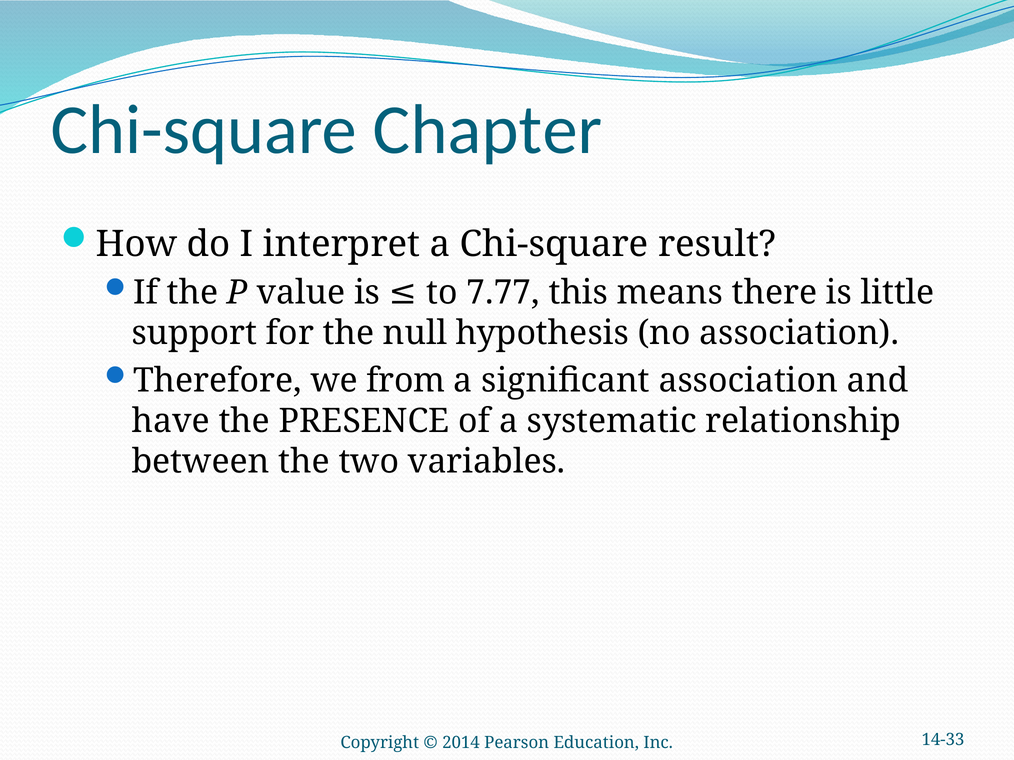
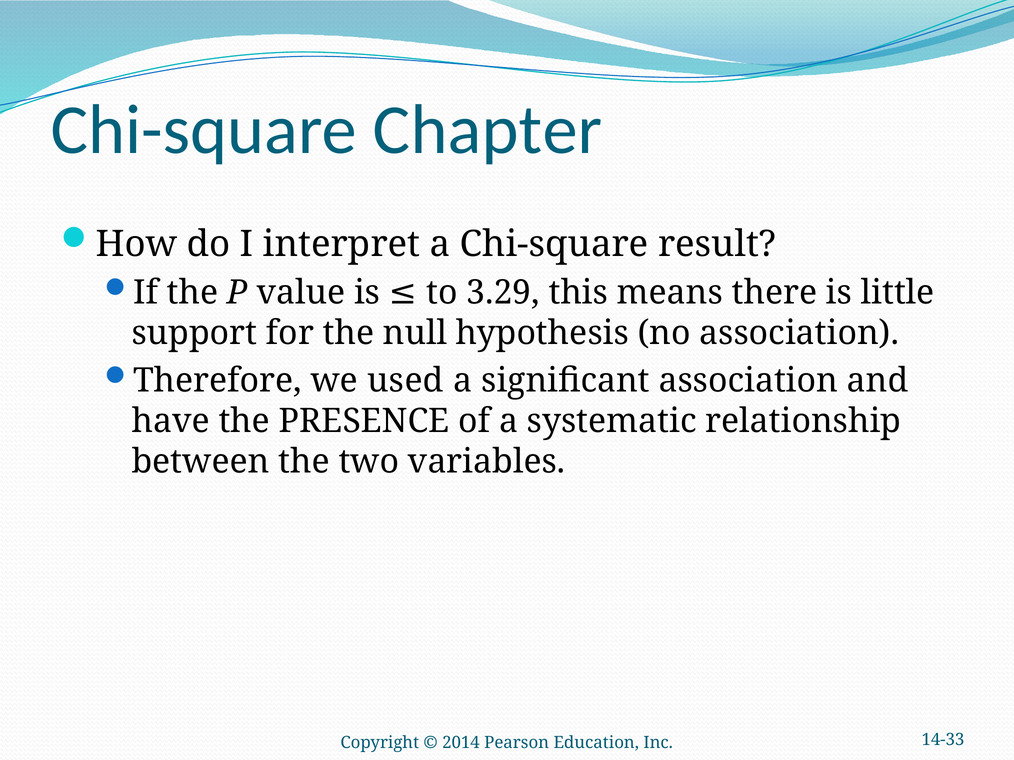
7.77: 7.77 -> 3.29 (503, 293)
from: from -> used (405, 381)
